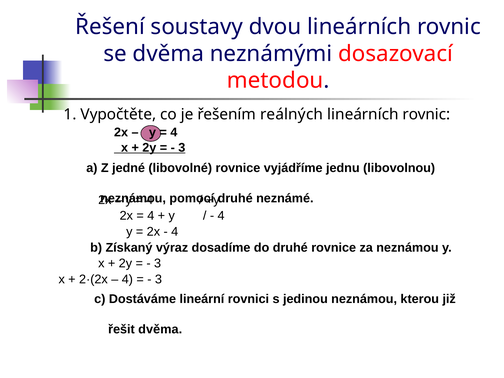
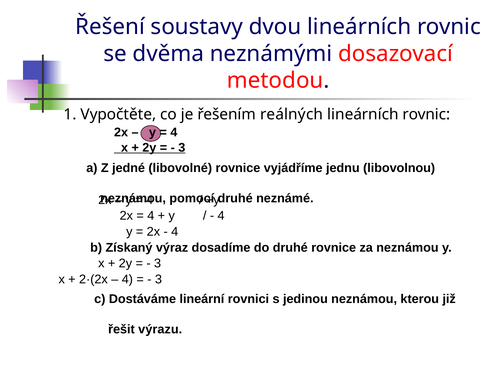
řešit dvěma: dvěma -> výrazu (160, 329)
